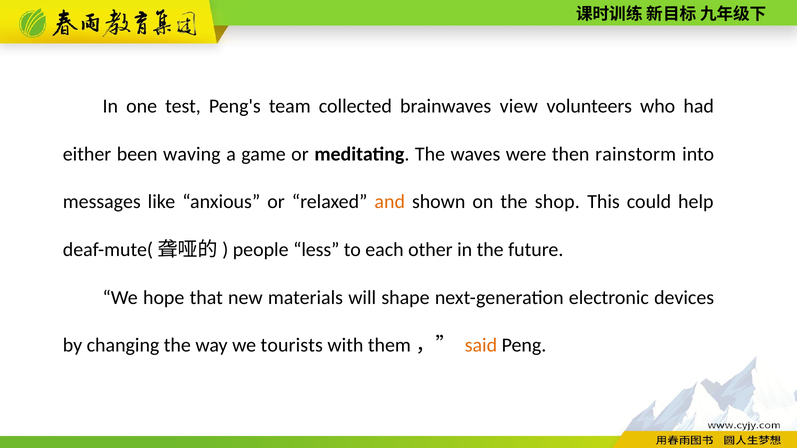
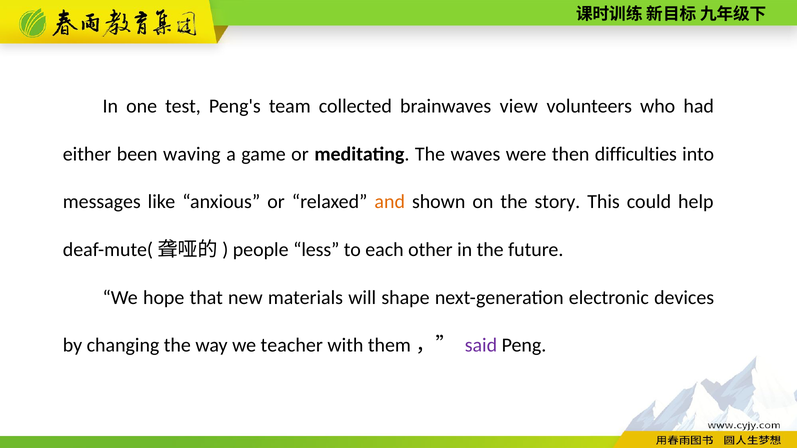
rainstorm: rainstorm -> difficulties (636, 154)
shop: shop -> story (557, 202)
tourists: tourists -> teacher (292, 345)
said colour: orange -> purple (481, 345)
